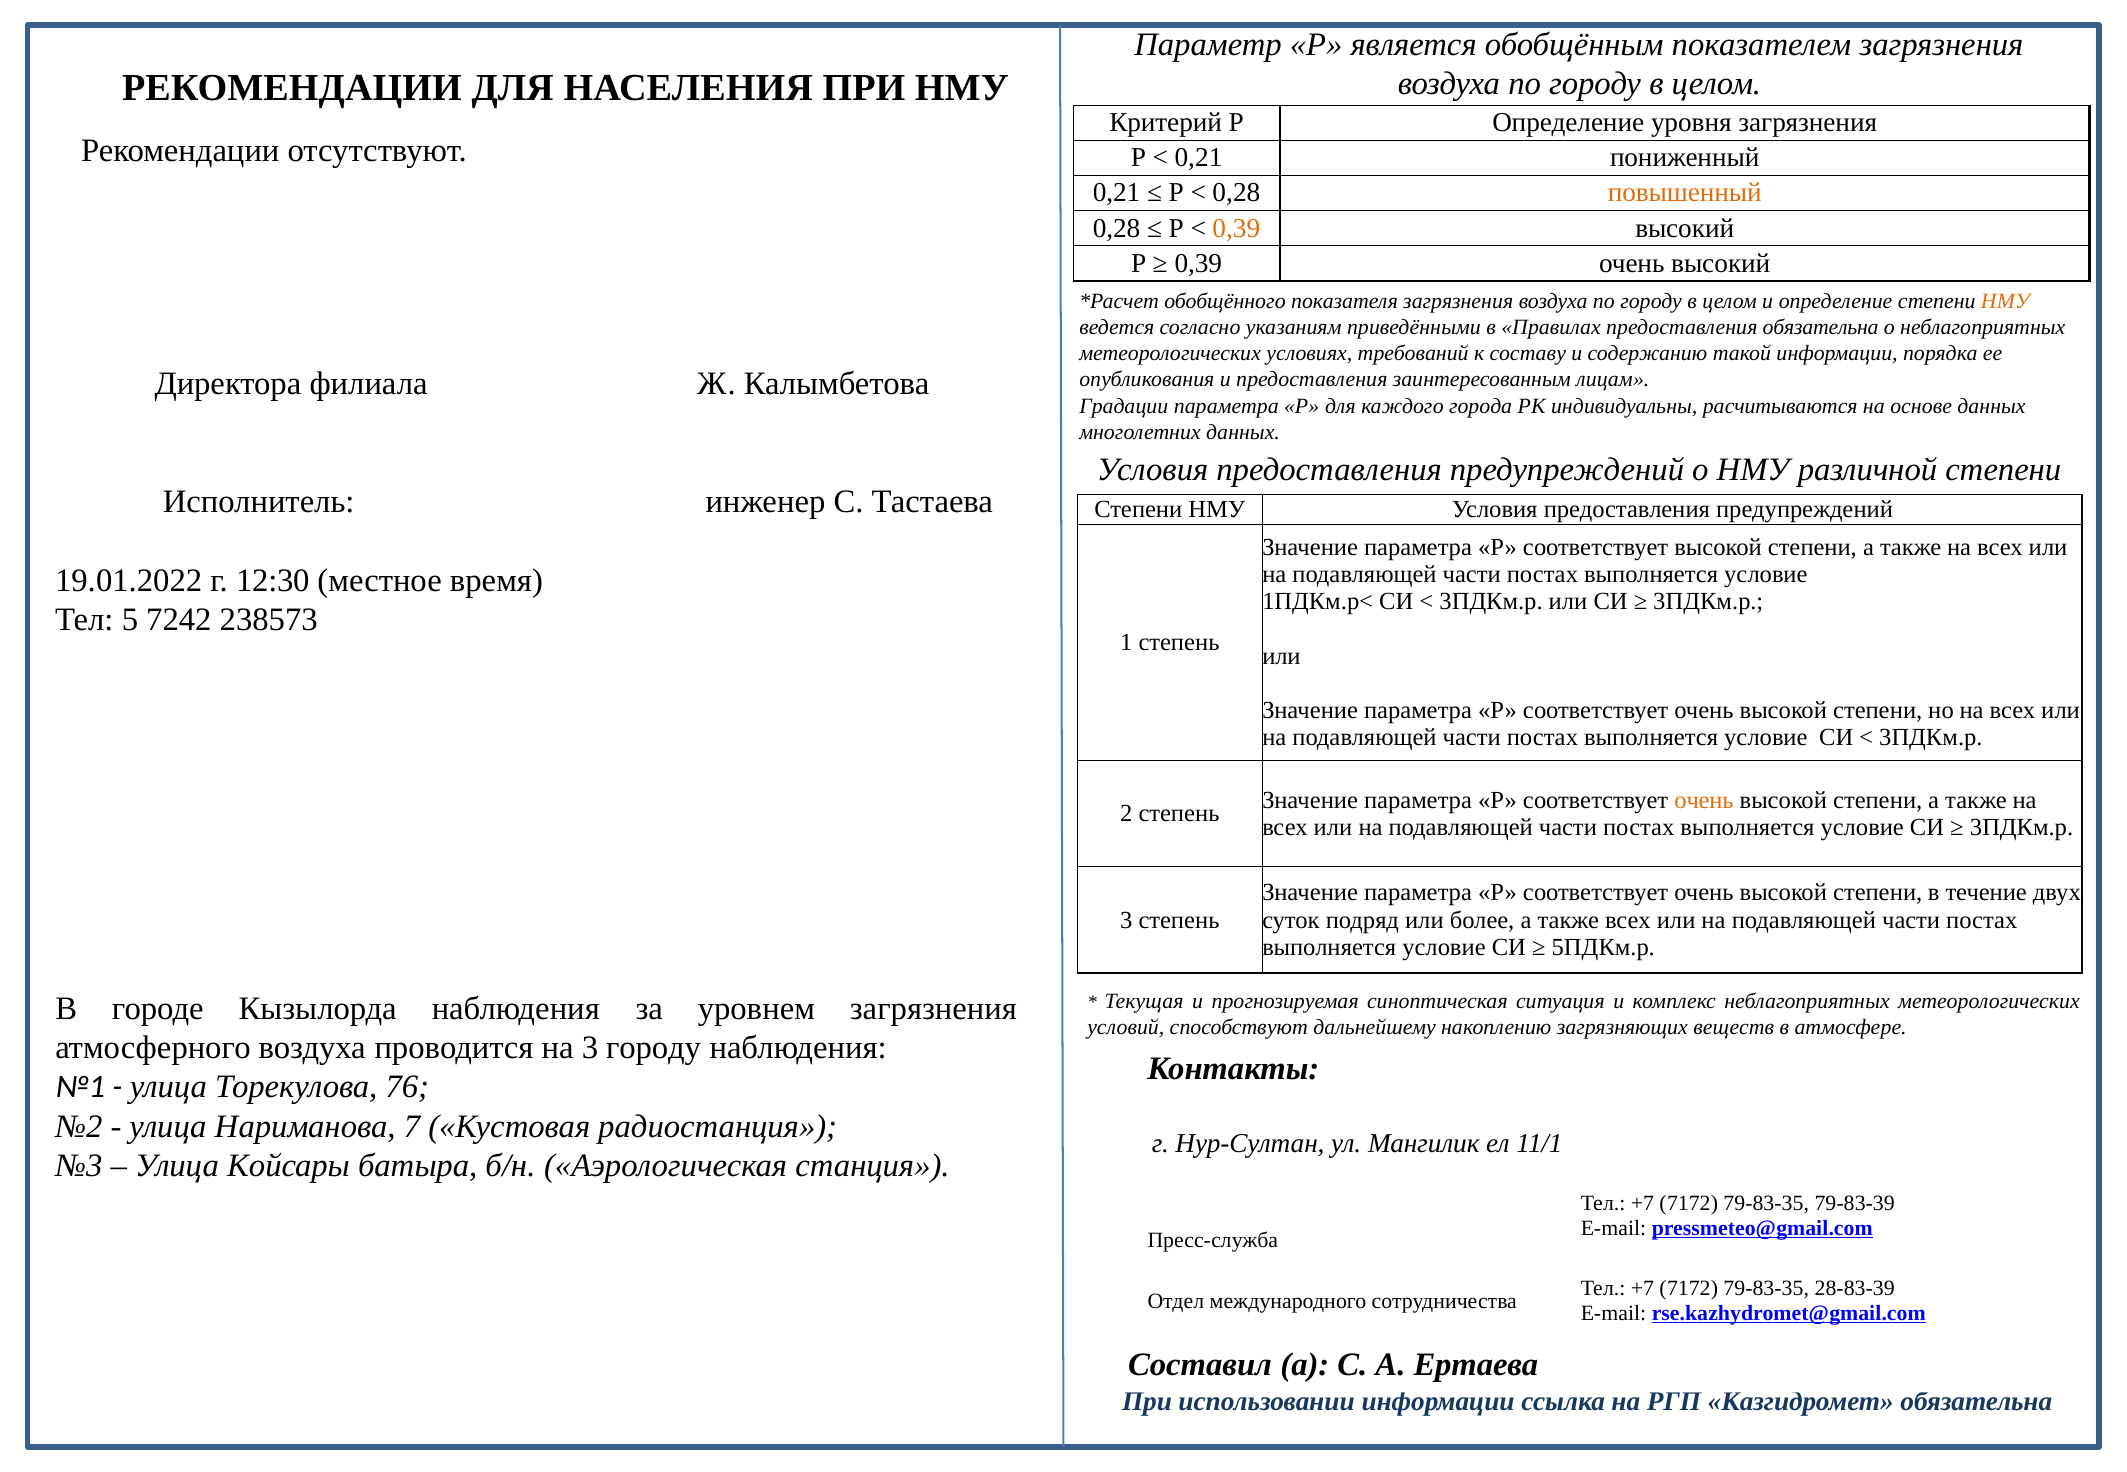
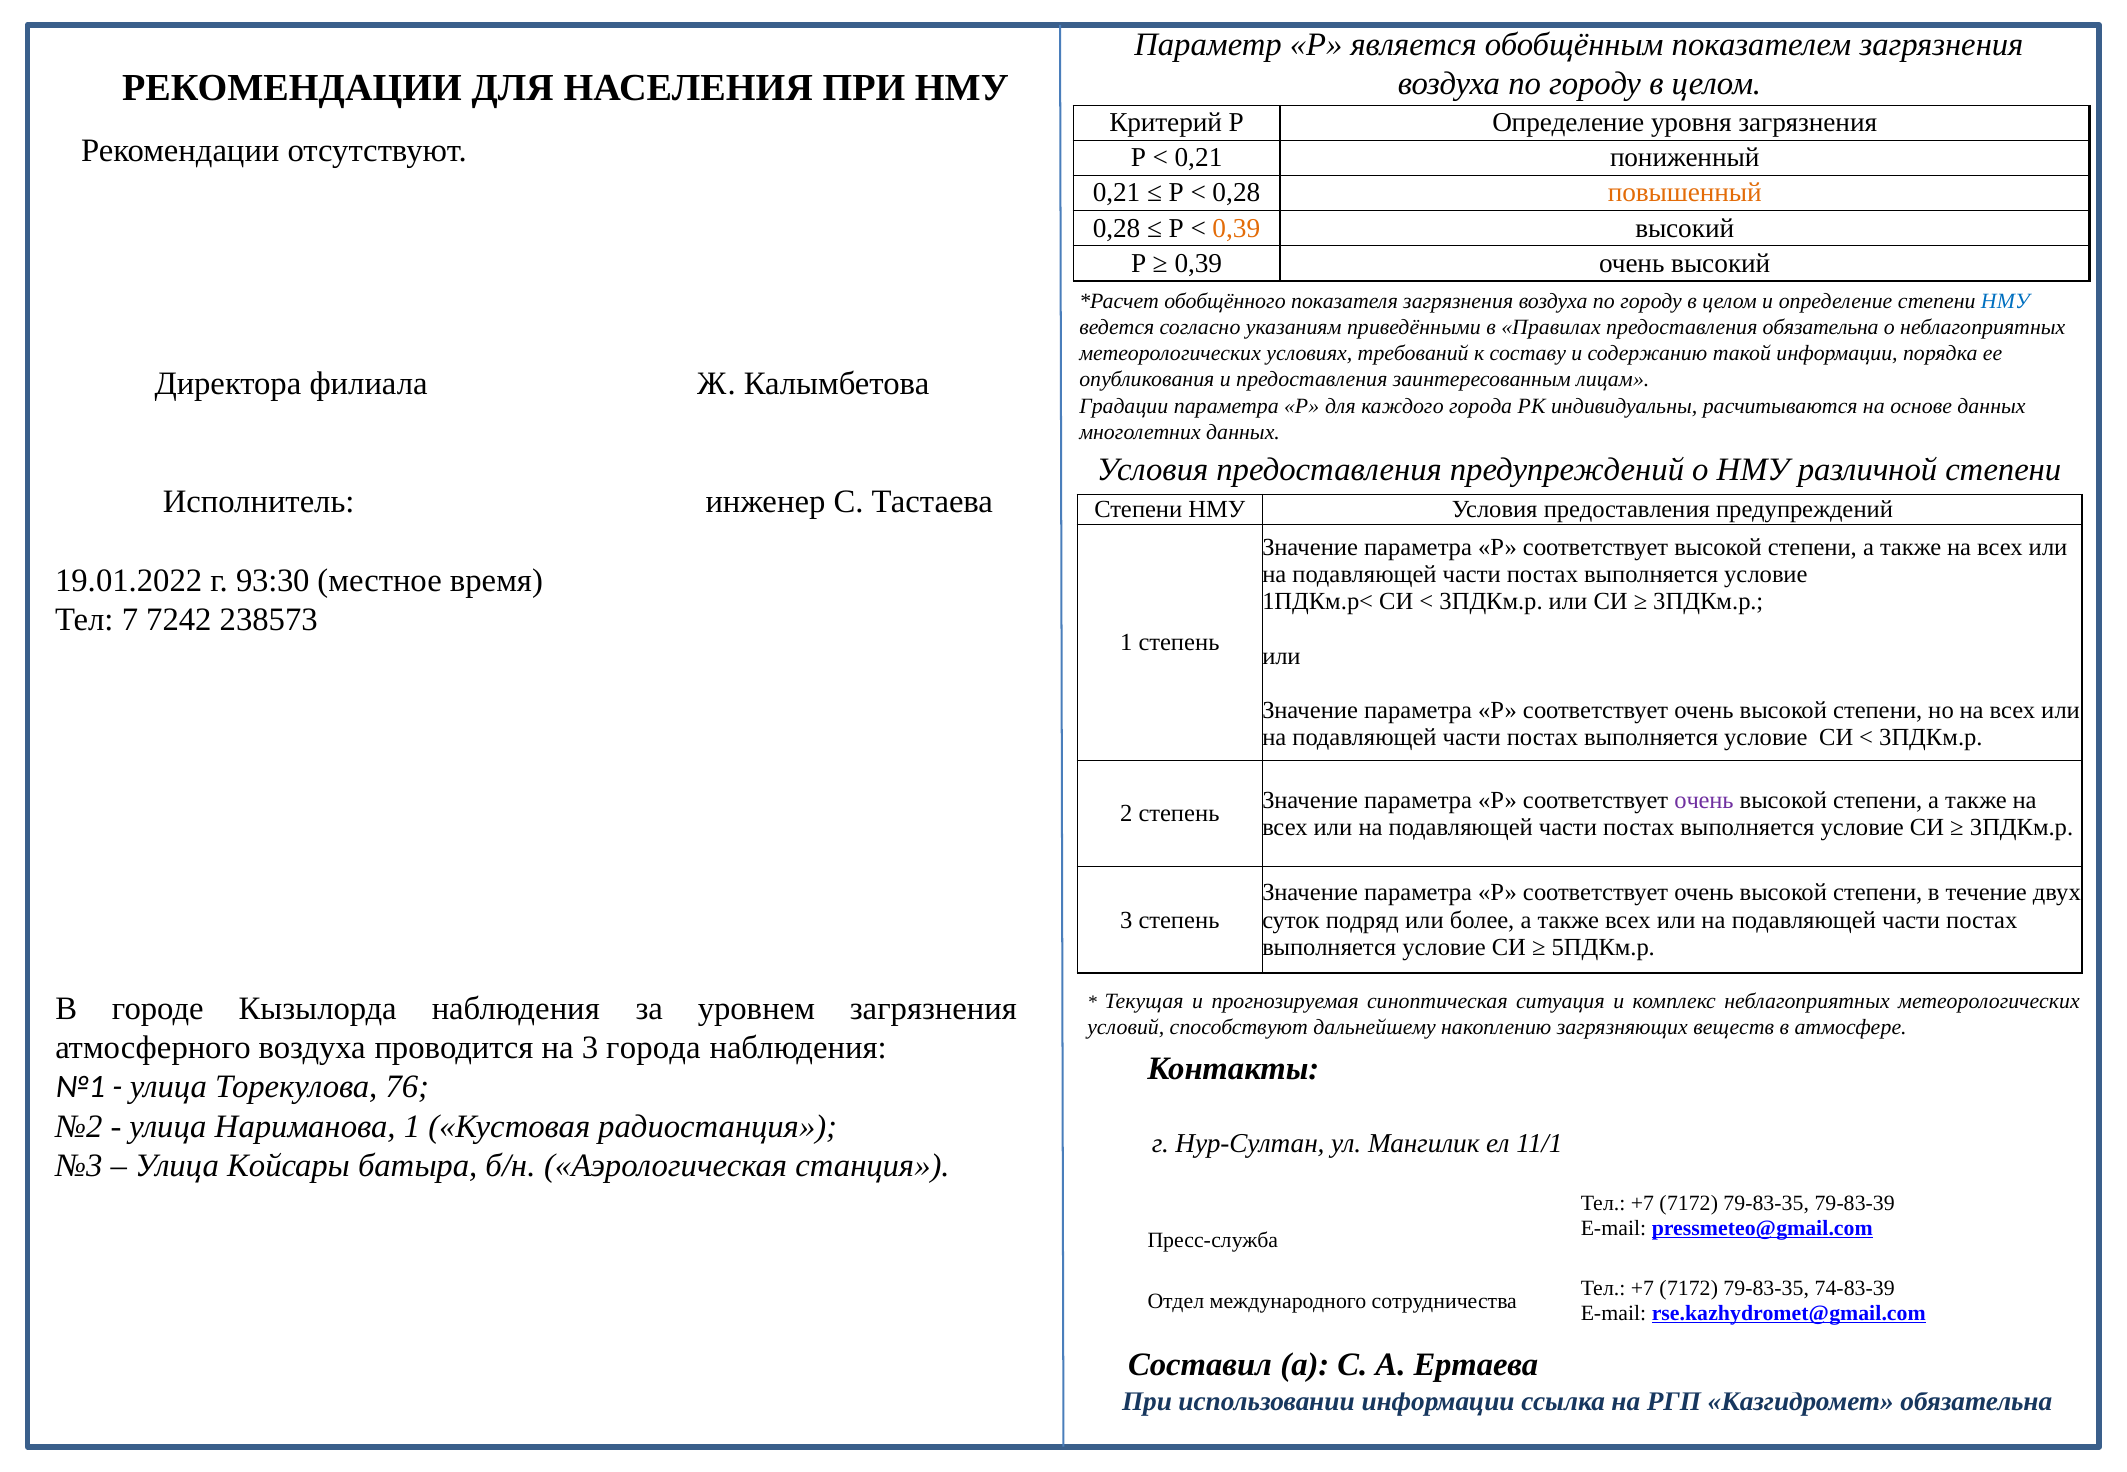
НМУ colour: orange -> blue (2005, 302)
12:30: 12:30 -> 93:30 (273, 581)
5: 5 -> 7 (130, 620)
очень colour: orange -> purple (1704, 800)
3 городу: городу -> города (653, 1048)
Нариманова 7: 7 -> 1 (412, 1127)
28-83-39: 28-83-39 -> 74-83-39 (1855, 1289)
